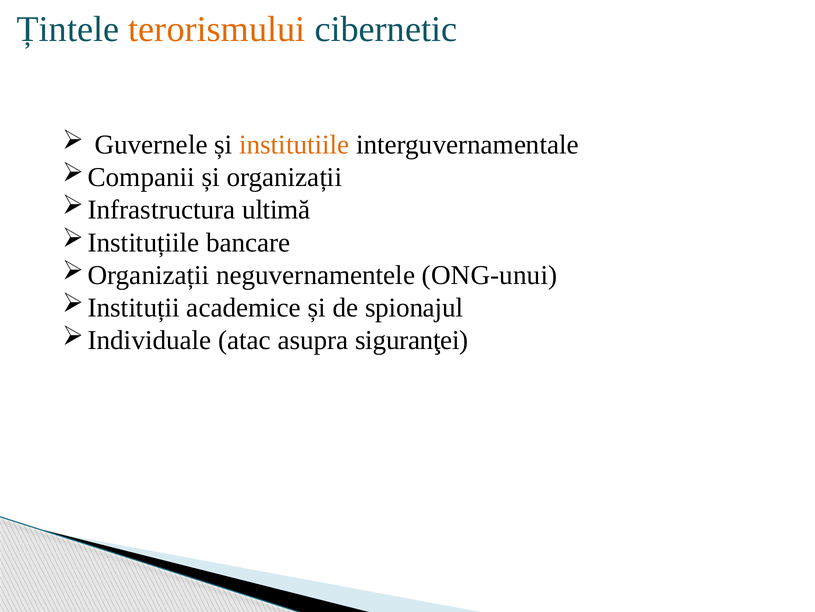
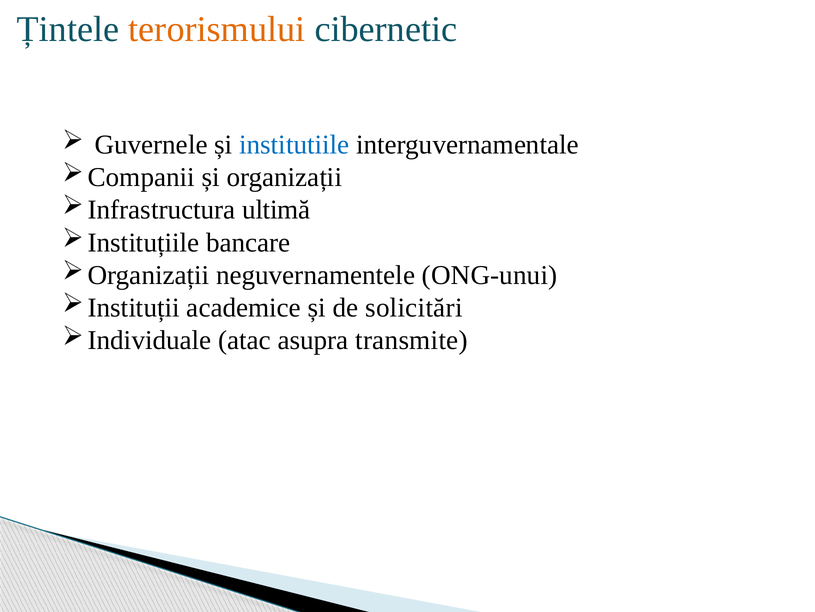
institutiile colour: orange -> blue (294, 144)
spionajul: spionajul -> solicitări (414, 307)
siguranţei: siguranţei -> transmite (412, 340)
